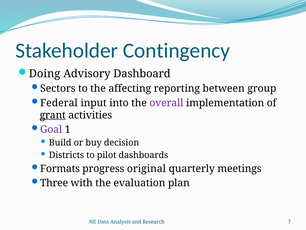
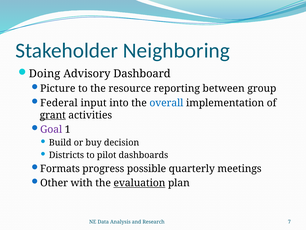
Contingency: Contingency -> Neighboring (176, 51)
Sectors: Sectors -> Picture (58, 88)
affecting: affecting -> resource (130, 88)
overall colour: purple -> blue (166, 103)
original: original -> possible (147, 168)
Three: Three -> Other (54, 183)
evaluation underline: none -> present (139, 183)
